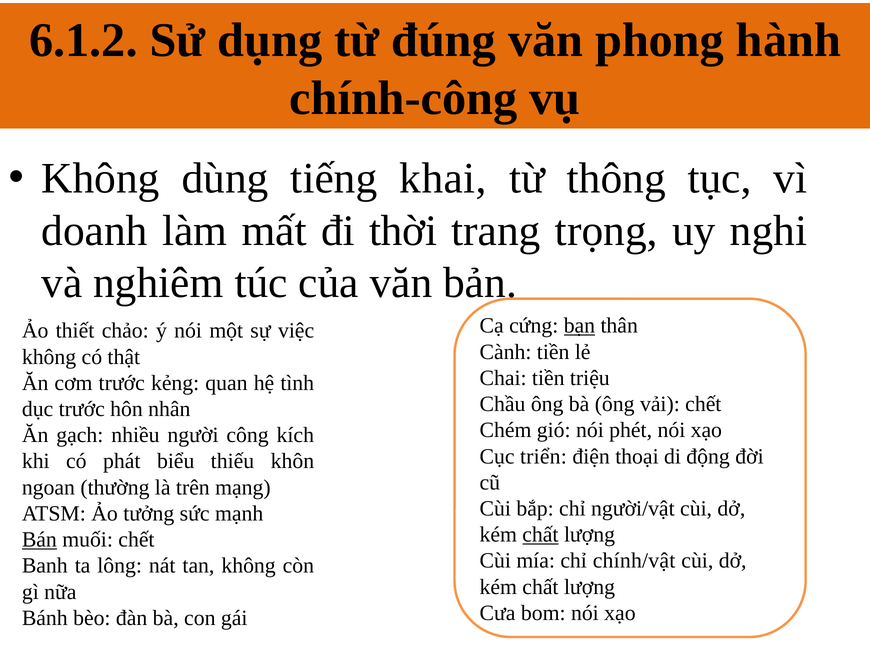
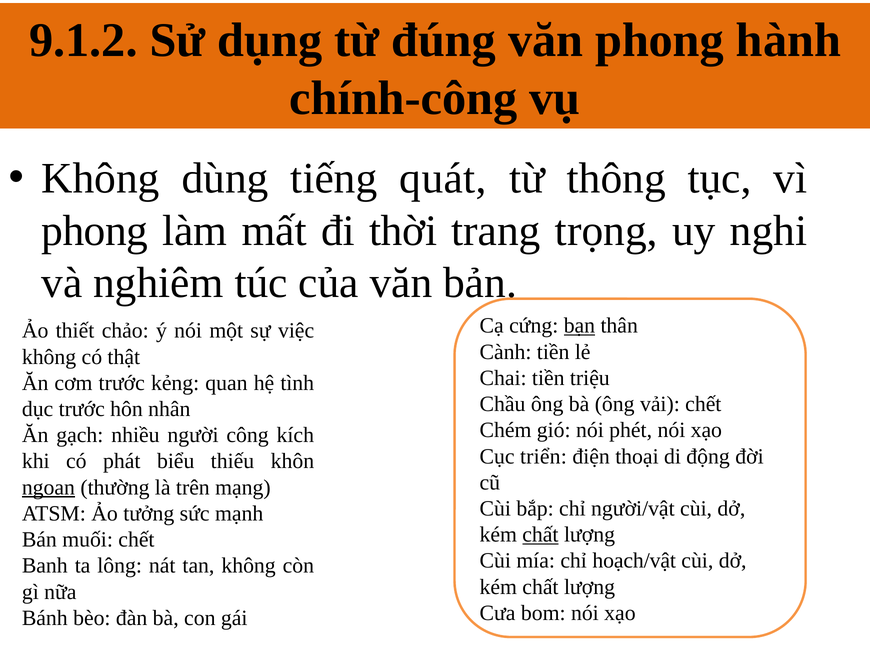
6.1.2: 6.1.2 -> 9.1.2 (83, 40)
khai: khai -> quát (443, 178)
doanh: doanh -> phong (95, 231)
ngoan underline: none -> present (48, 487)
Bán underline: present -> none (39, 539)
chính/vật: chính/vật -> hoạch/vật (634, 560)
